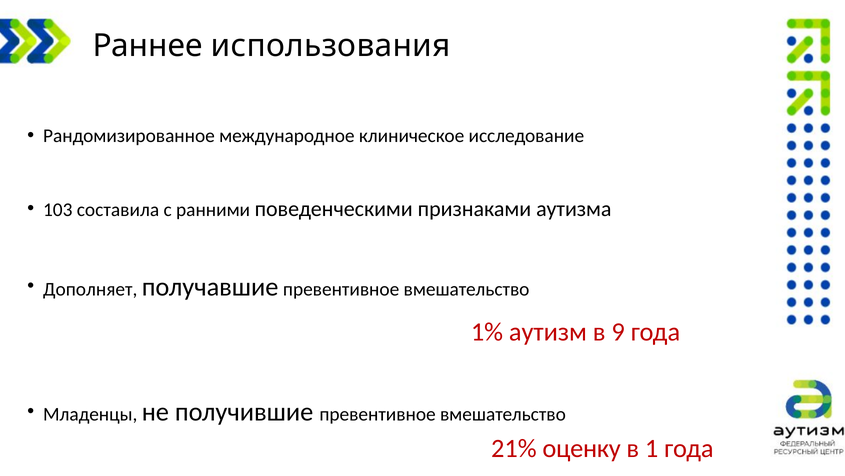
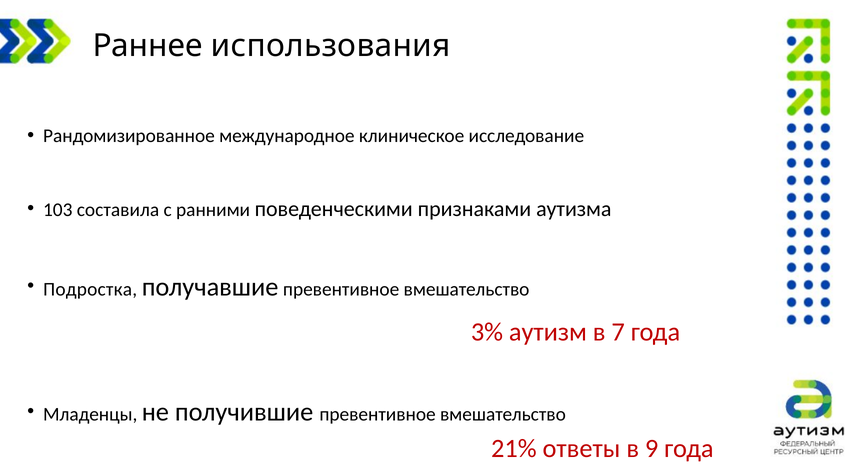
Дополняет: Дополняет -> Подростка (90, 289)
1%: 1% -> 3% (487, 331)
9: 9 -> 7 (618, 331)
оценку: оценку -> ответы (581, 448)
1: 1 -> 9 (652, 448)
